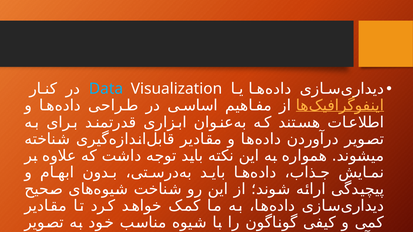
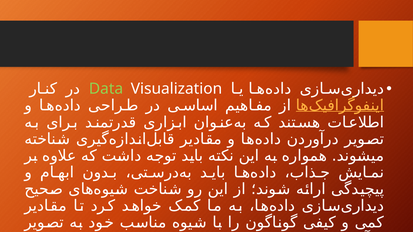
Data colour: light blue -> light green (106, 89)
